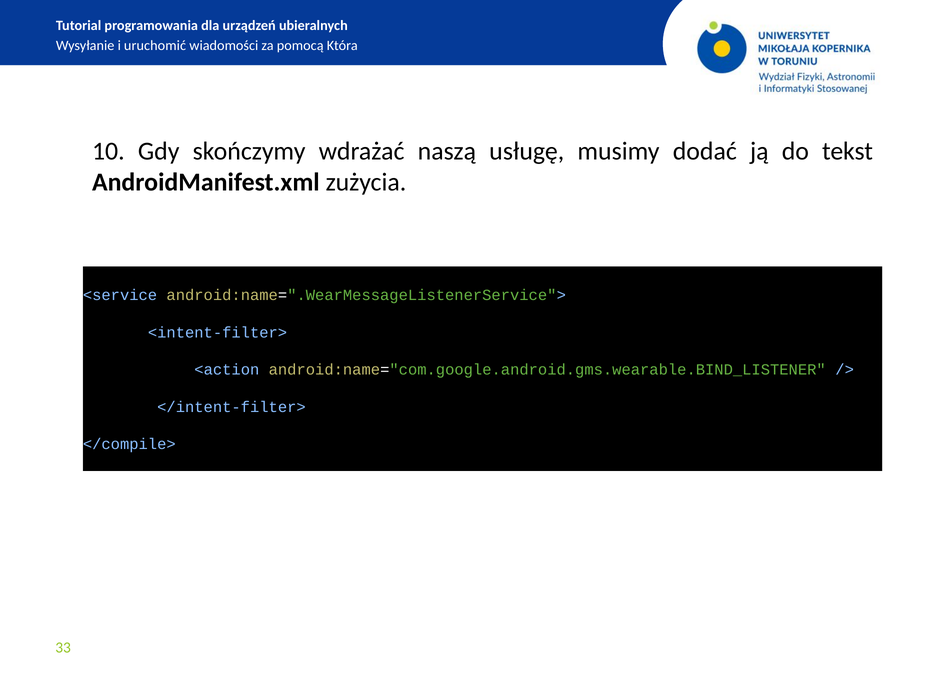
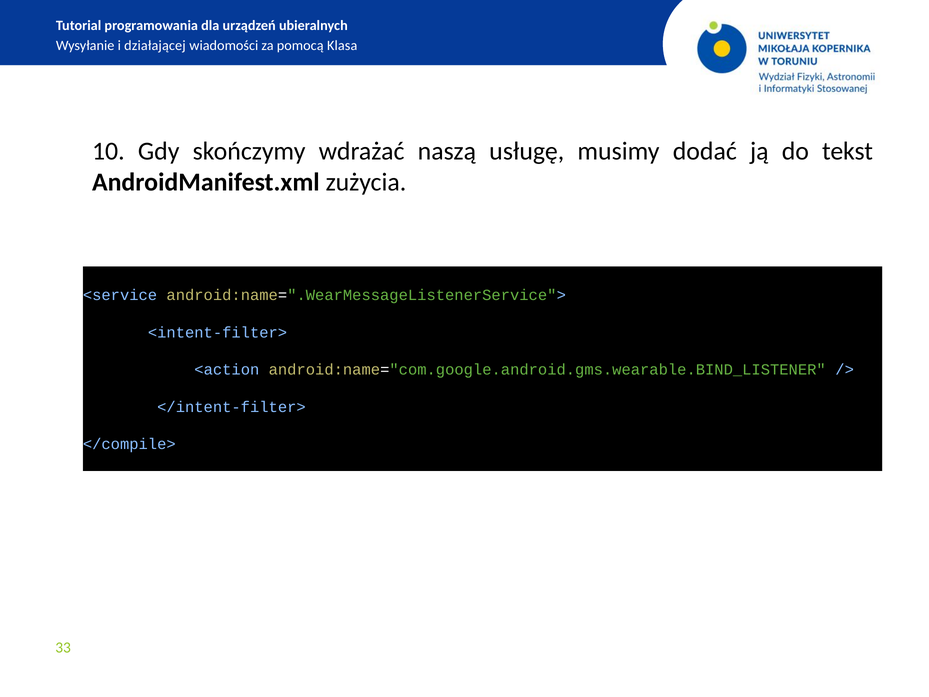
uruchomić: uruchomić -> działającej (155, 45)
Która: Która -> Klasa (342, 45)
